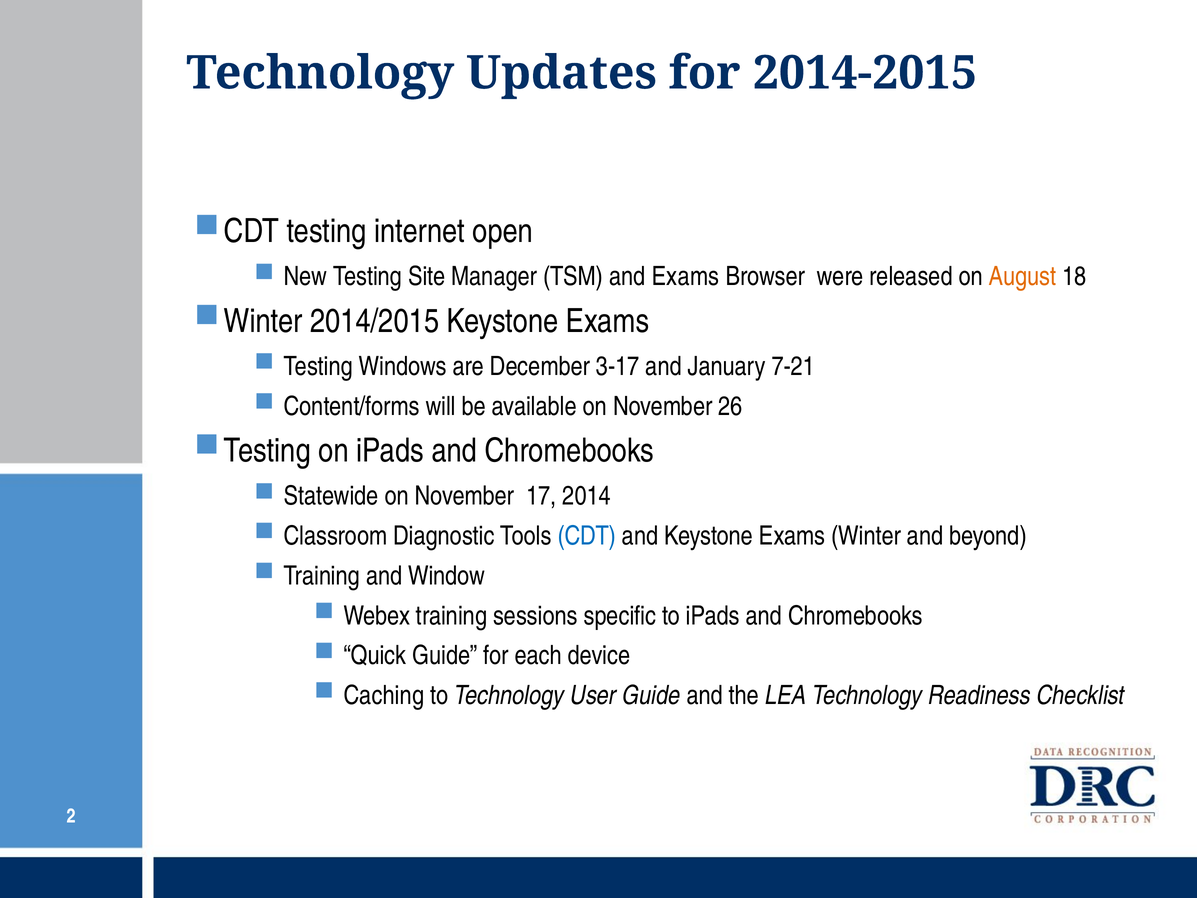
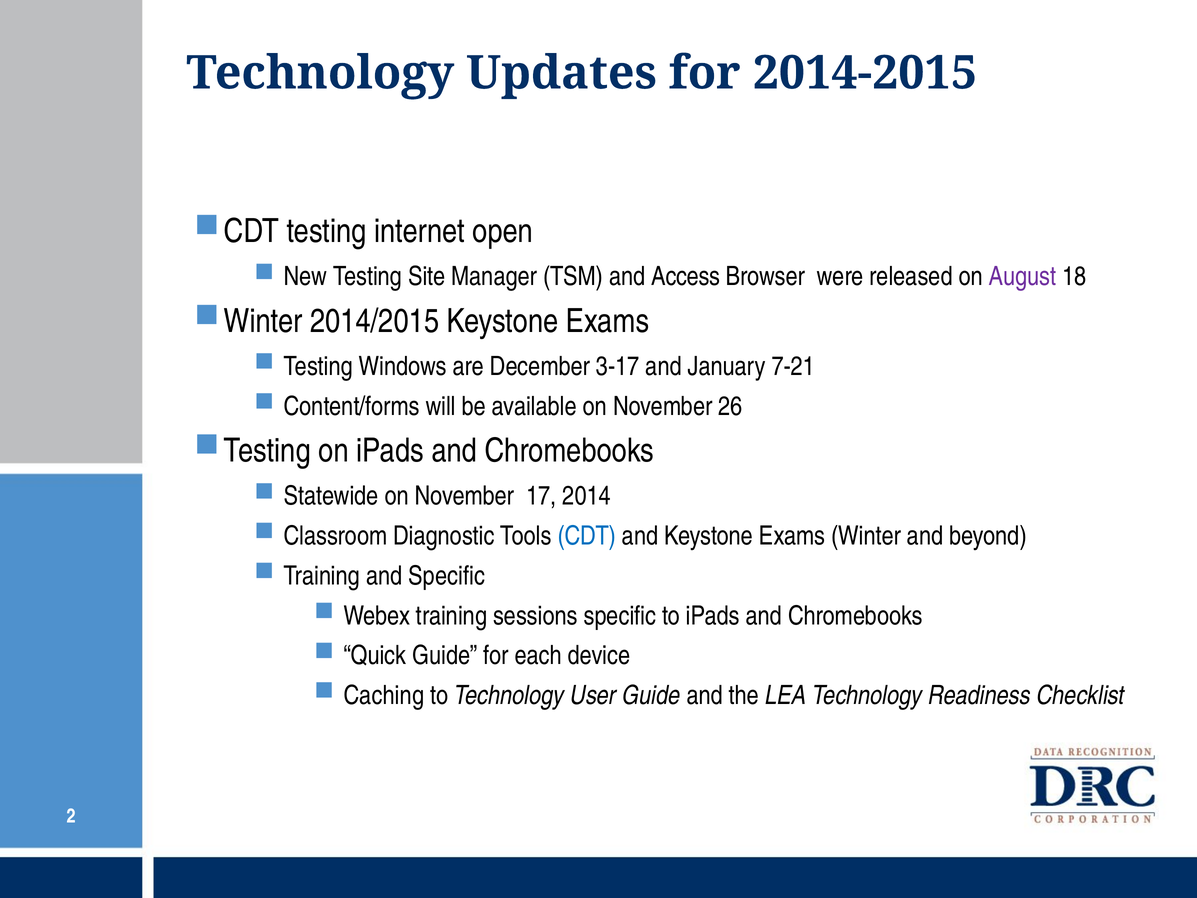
and Exams: Exams -> Access (686, 277)
August colour: orange -> purple (1022, 277)
and Window: Window -> Specific (447, 576)
